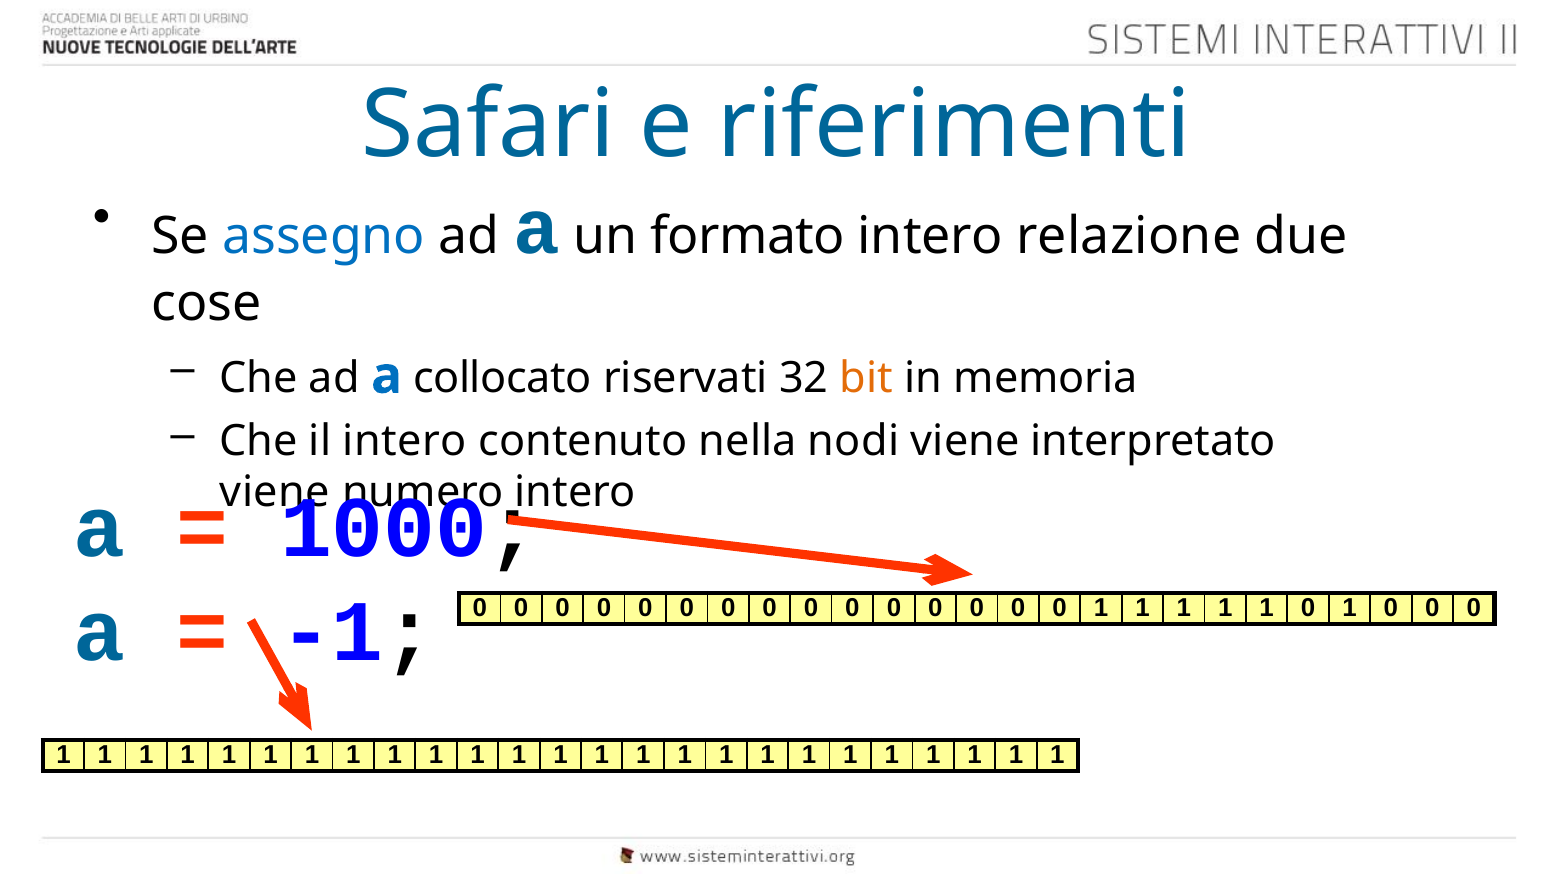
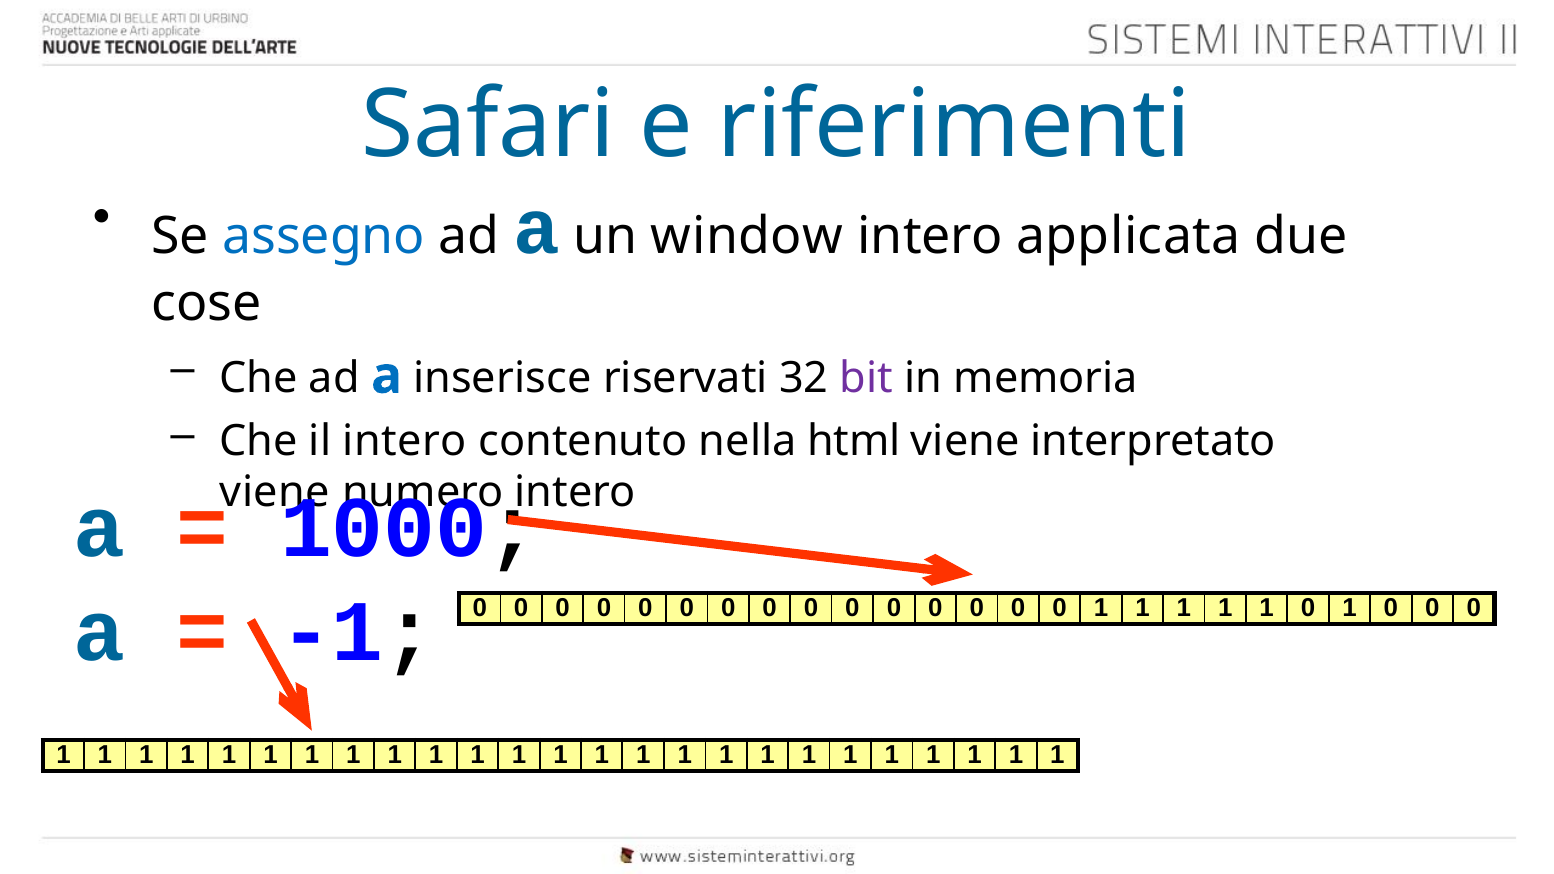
formato: formato -> window (747, 236)
relazione: relazione -> applicata (1129, 236)
collocato: collocato -> inserisce (502, 379)
bit colour: orange -> purple (867, 379)
nodi: nodi -> html (854, 441)
